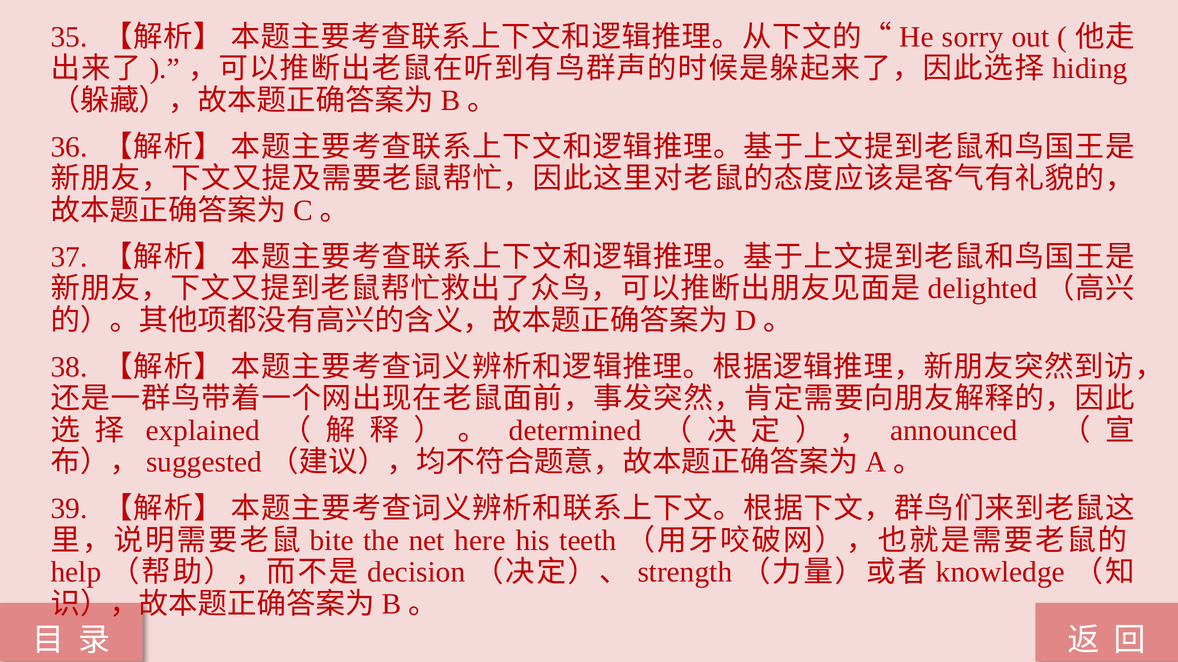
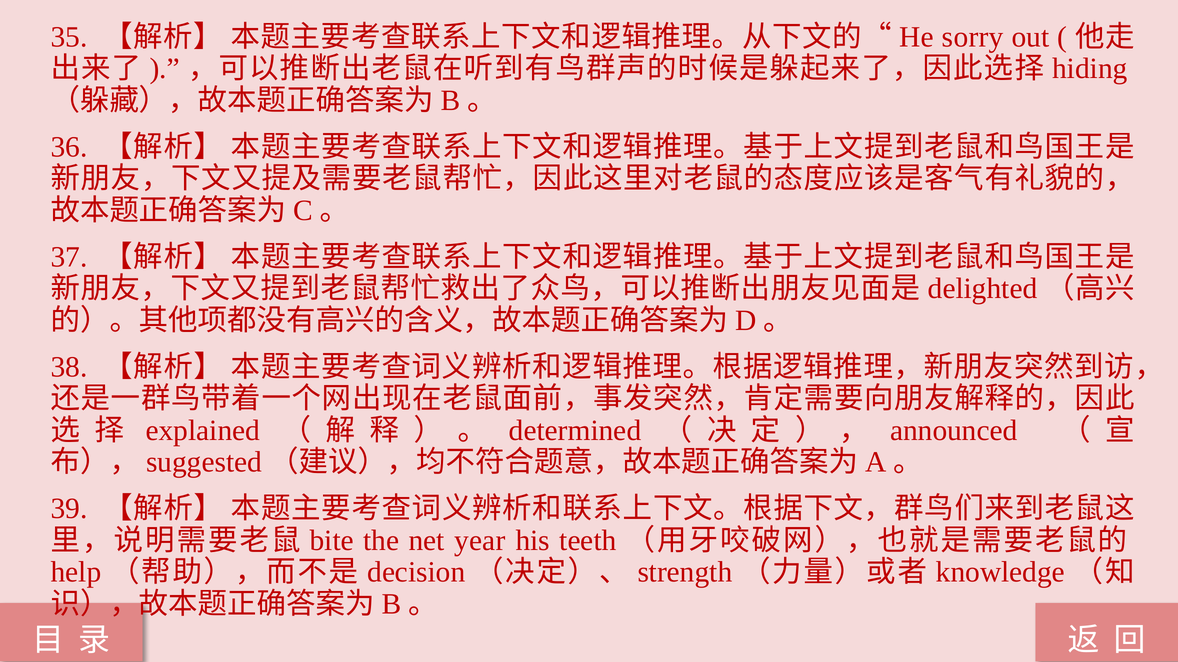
here: here -> year (480, 541)
